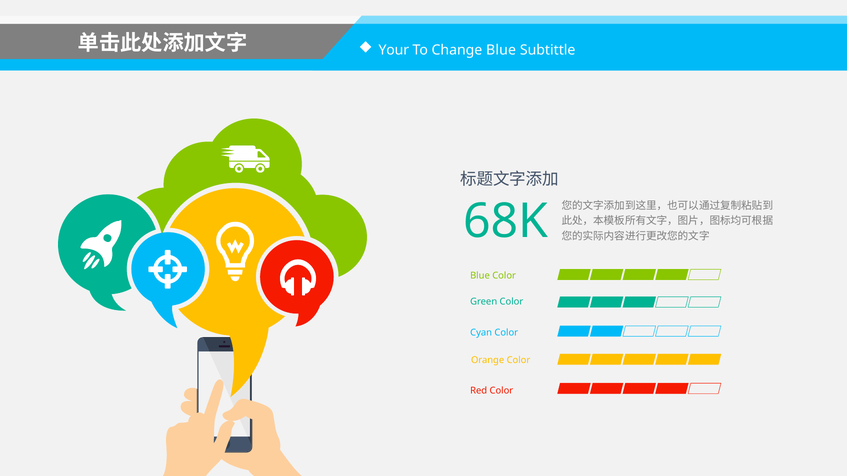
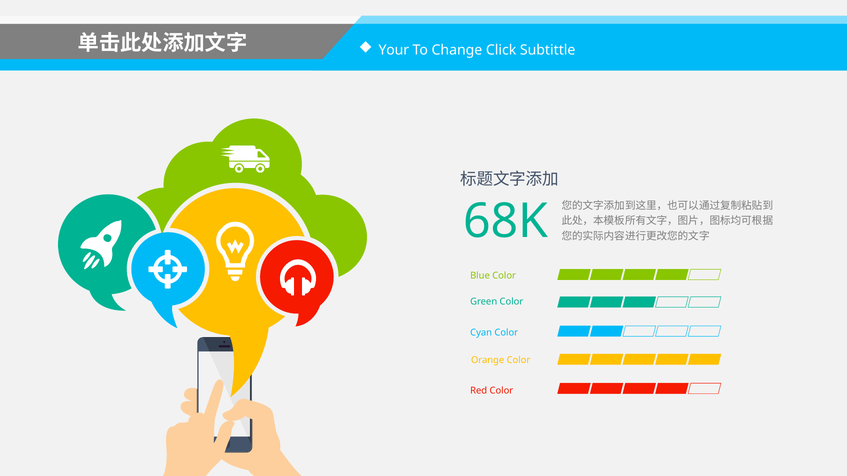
Change Blue: Blue -> Click (501, 50)
